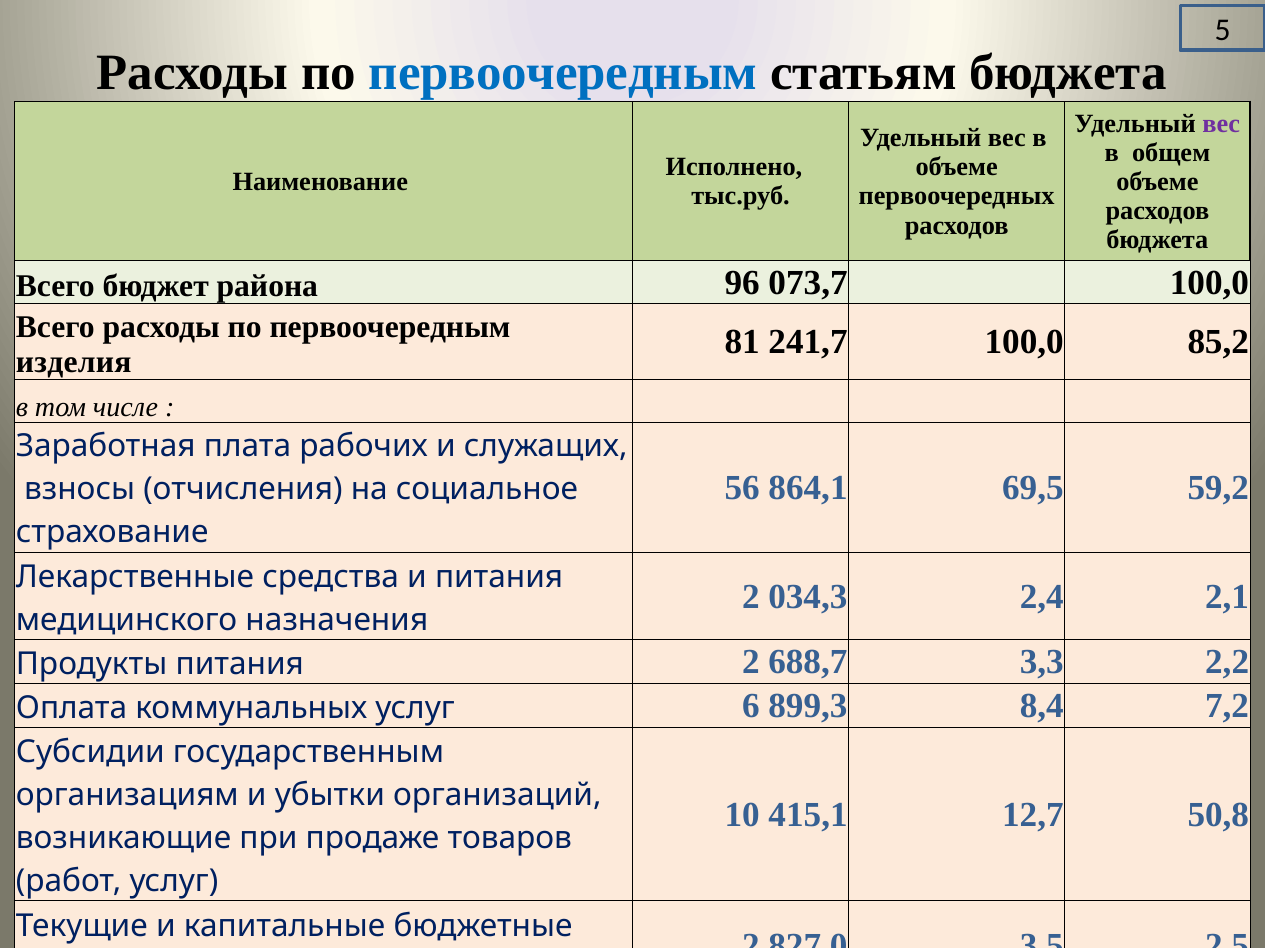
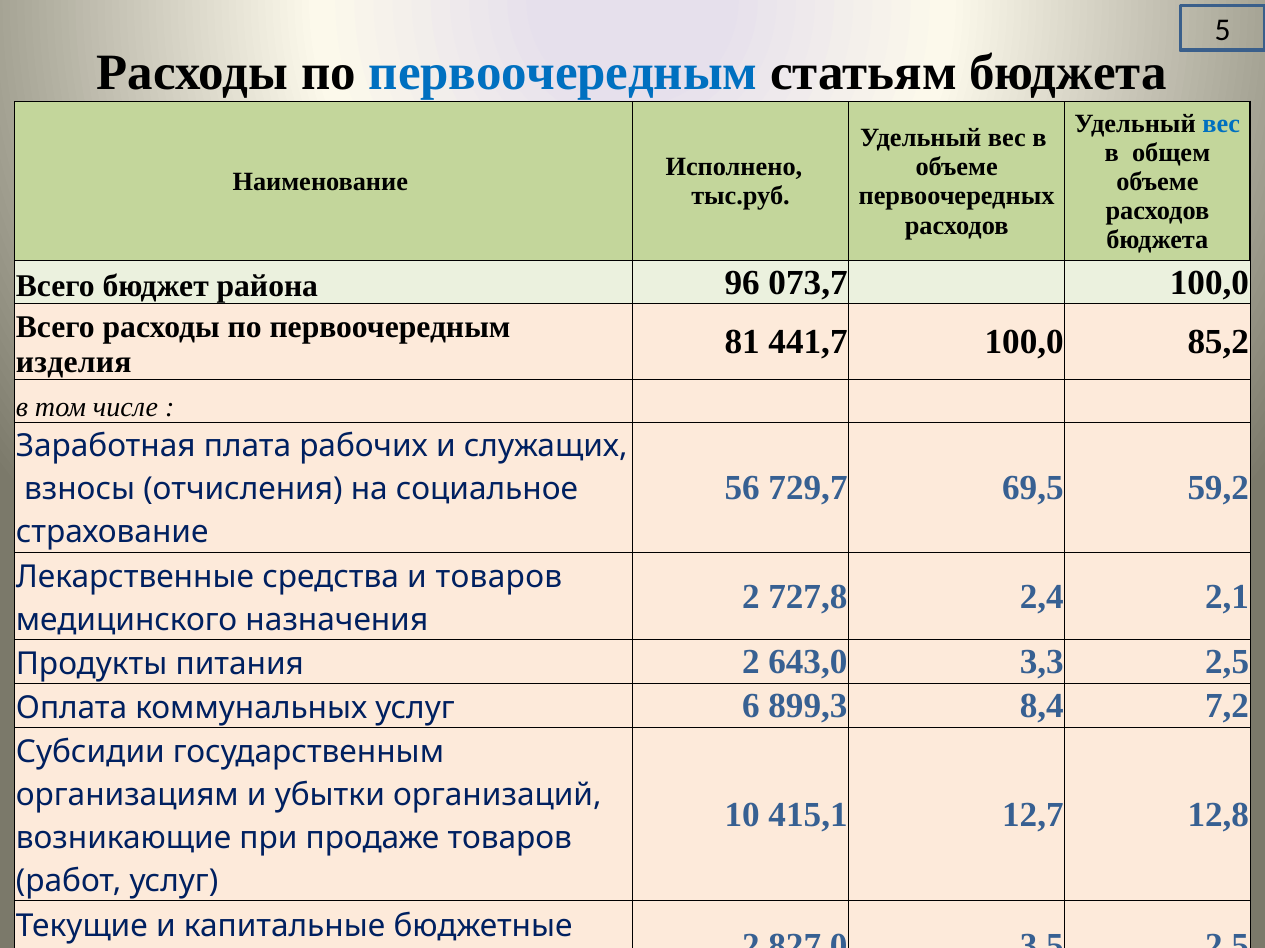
вес colour: purple -> blue (1221, 124)
241,7: 241,7 -> 441,7 (808, 342)
864,1: 864,1 -> 729,7 (808, 489)
и питания: питания -> товаров (499, 577)
034,3: 034,3 -> 727,8 (808, 597)
688,7: 688,7 -> 643,0 (808, 663)
3,3 2,2: 2,2 -> 2,5 (1227, 663)
50,8: 50,8 -> 12,8 (1218, 816)
